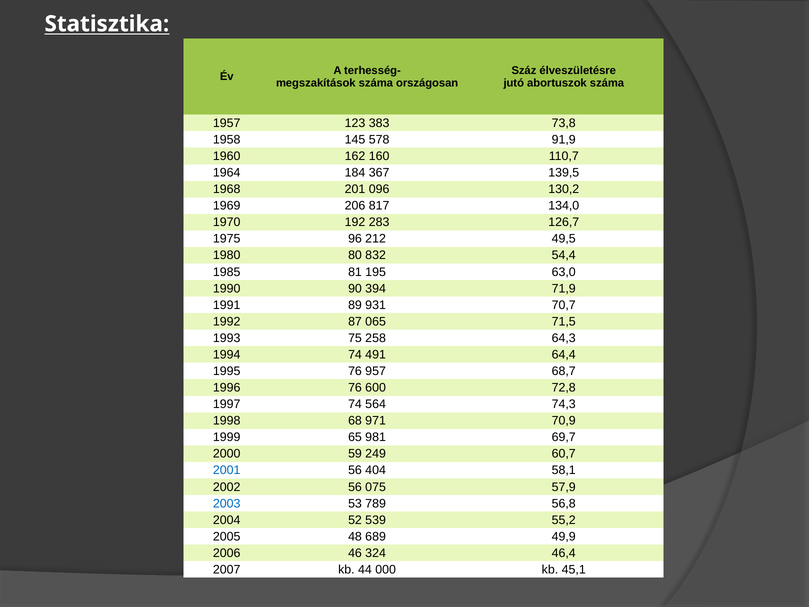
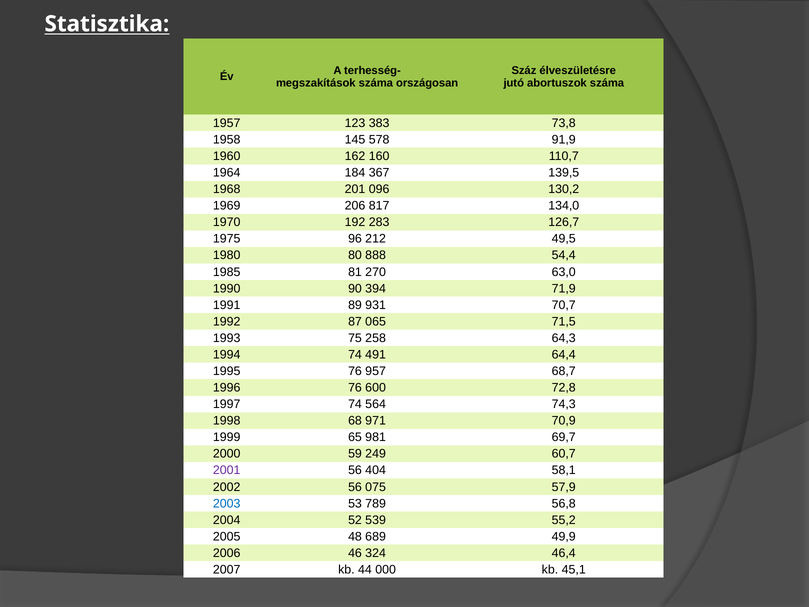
832: 832 -> 888 (376, 255)
195: 195 -> 270 (376, 272)
2001 colour: blue -> purple (227, 470)
